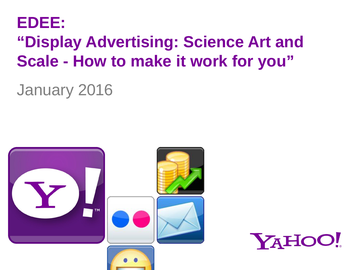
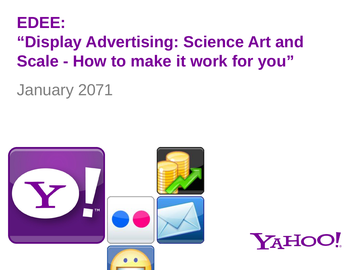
2016: 2016 -> 2071 (96, 90)
